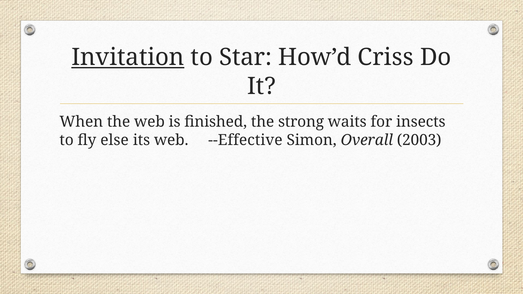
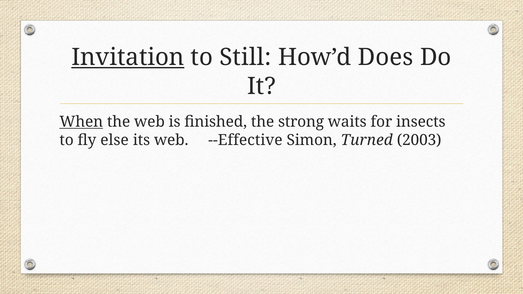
Star: Star -> Still (245, 57)
Criss: Criss -> Does (386, 57)
When underline: none -> present (81, 122)
Overall: Overall -> Turned (367, 140)
